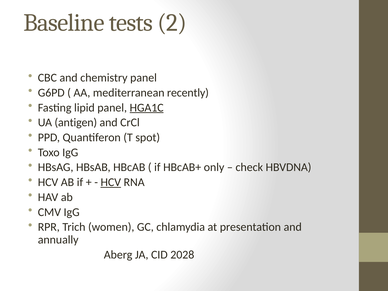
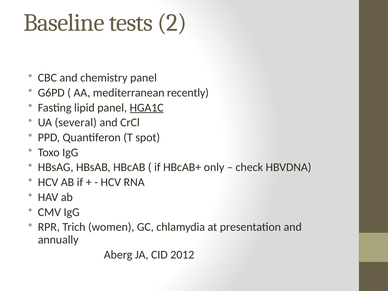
antigen: antigen -> several (76, 123)
HCV underline: present -> none (111, 182)
2028: 2028 -> 2012 (182, 255)
